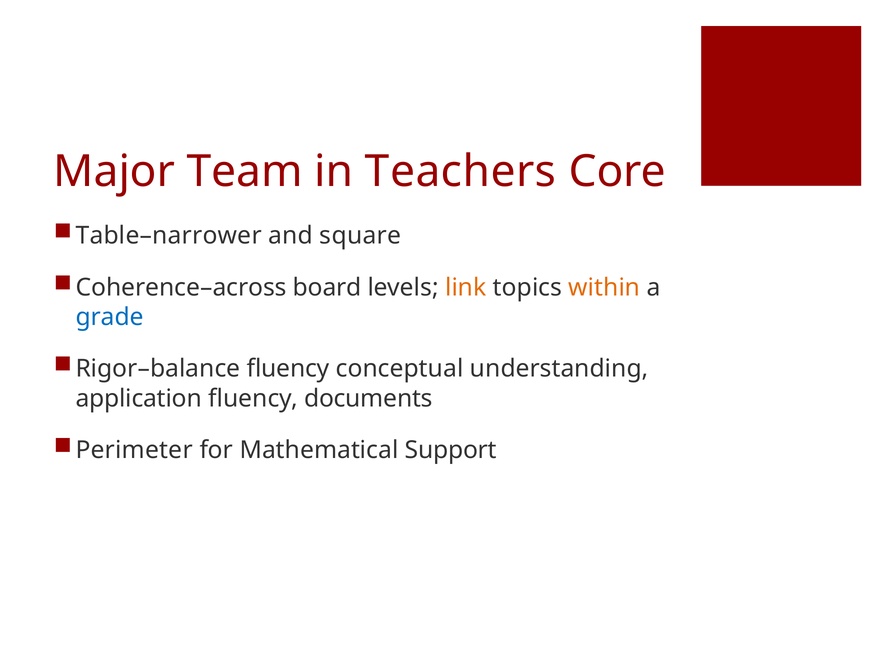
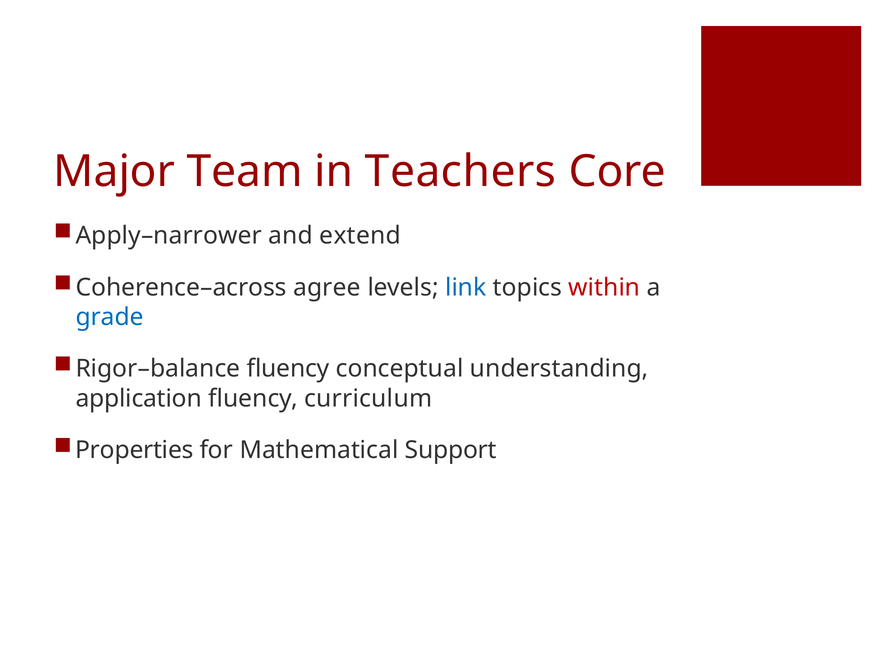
Table–narrower: Table–narrower -> Apply–narrower (169, 236)
square: square -> extend (360, 236)
board: board -> agree (327, 288)
link colour: orange -> blue (466, 288)
within colour: orange -> red (604, 288)
documents: documents -> curriculum (368, 399)
Perimeter: Perimeter -> Properties (134, 451)
